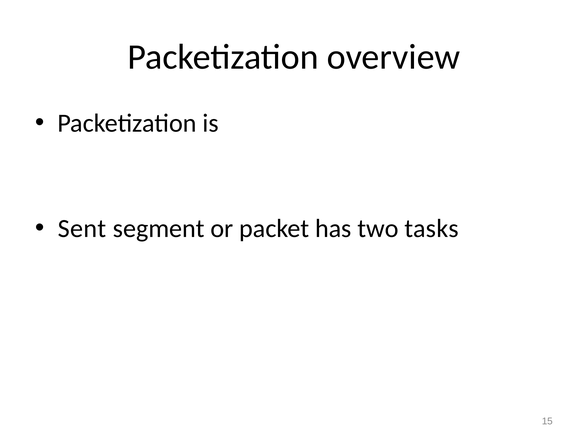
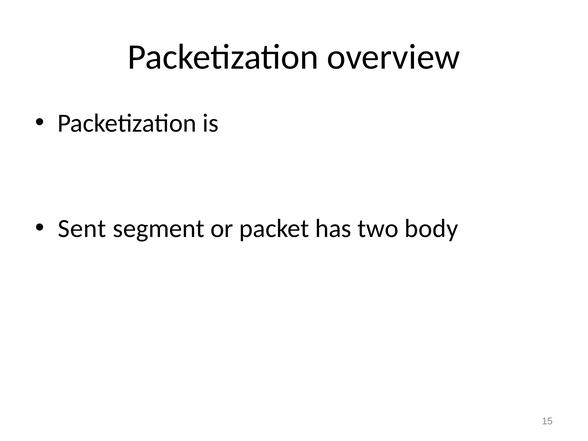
tasks: tasks -> body (431, 229)
